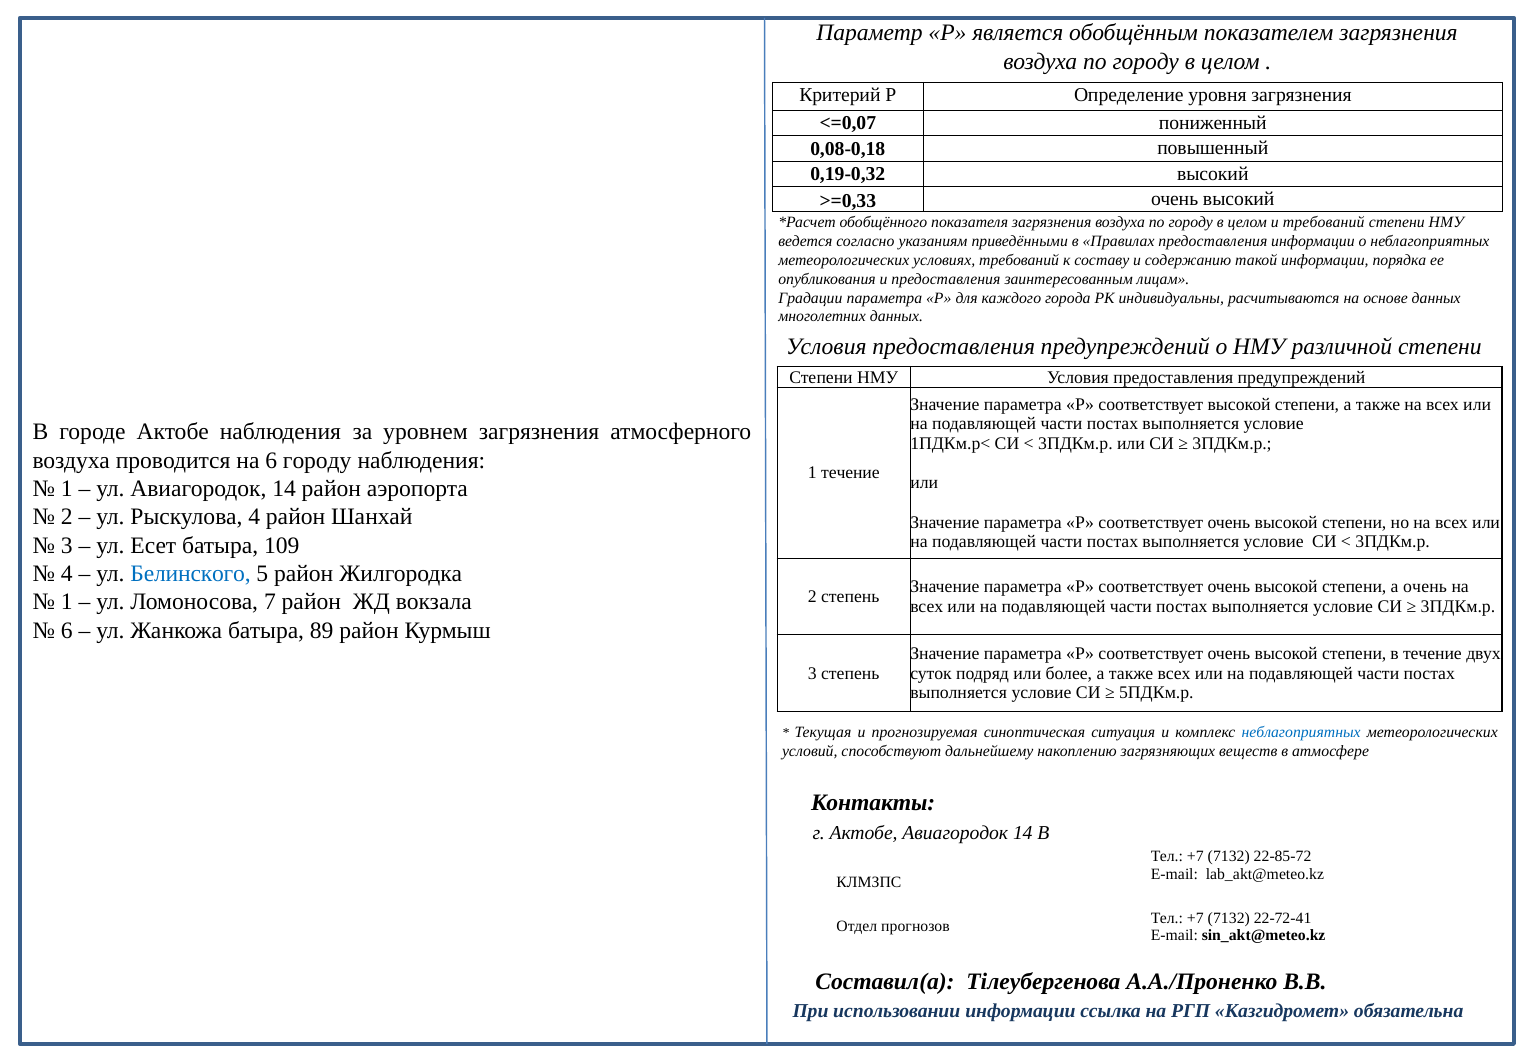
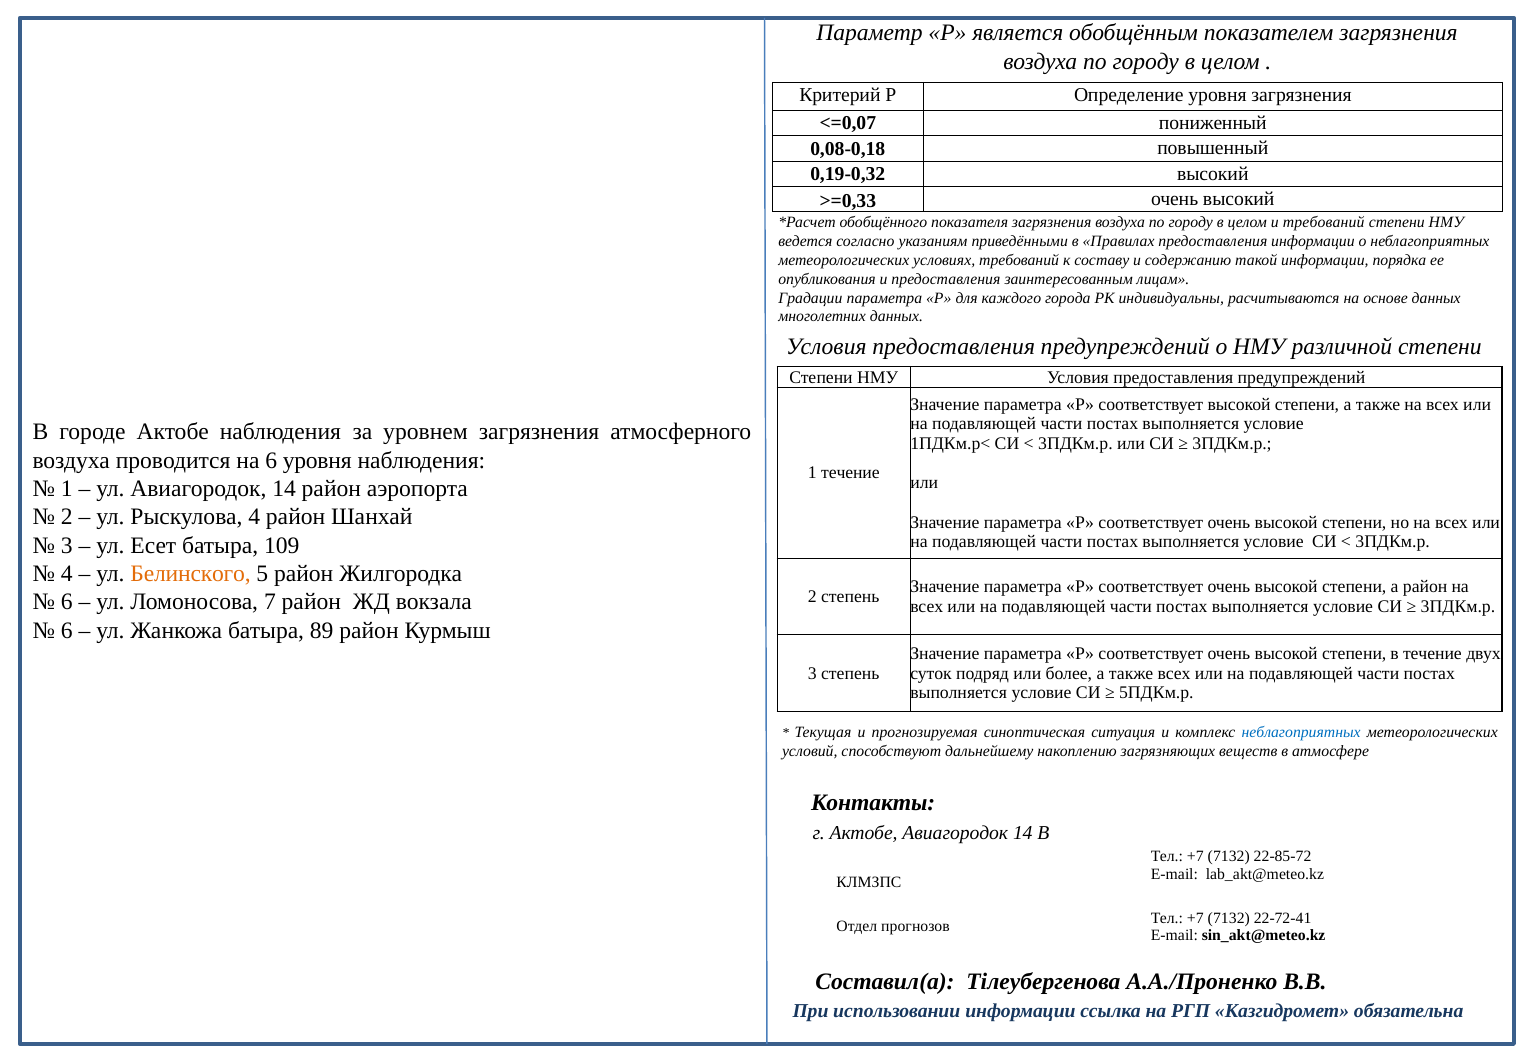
6 городу: городу -> уровня (317, 460)
Белинского colour: blue -> orange (191, 574)
а очень: очень -> район (1425, 587)
1: 1 -> 6 (67, 602)
